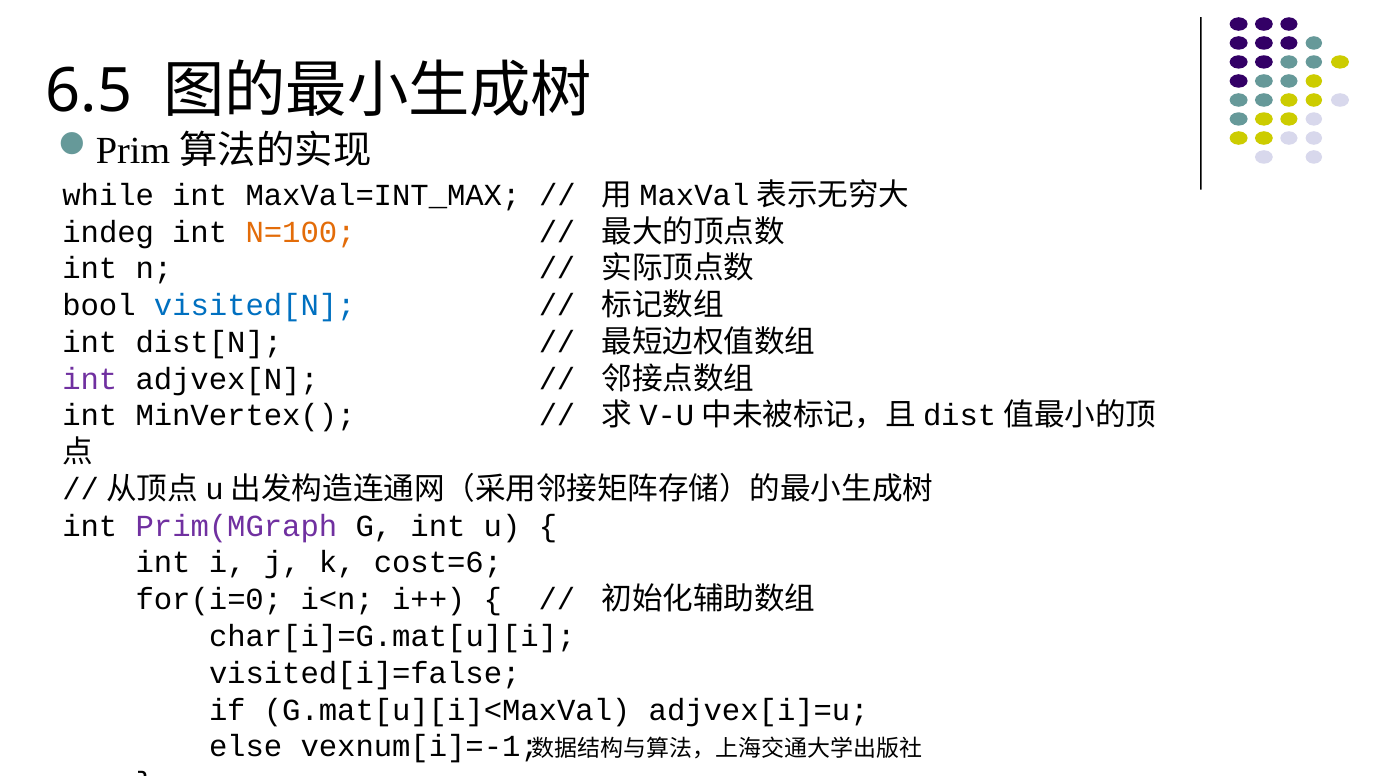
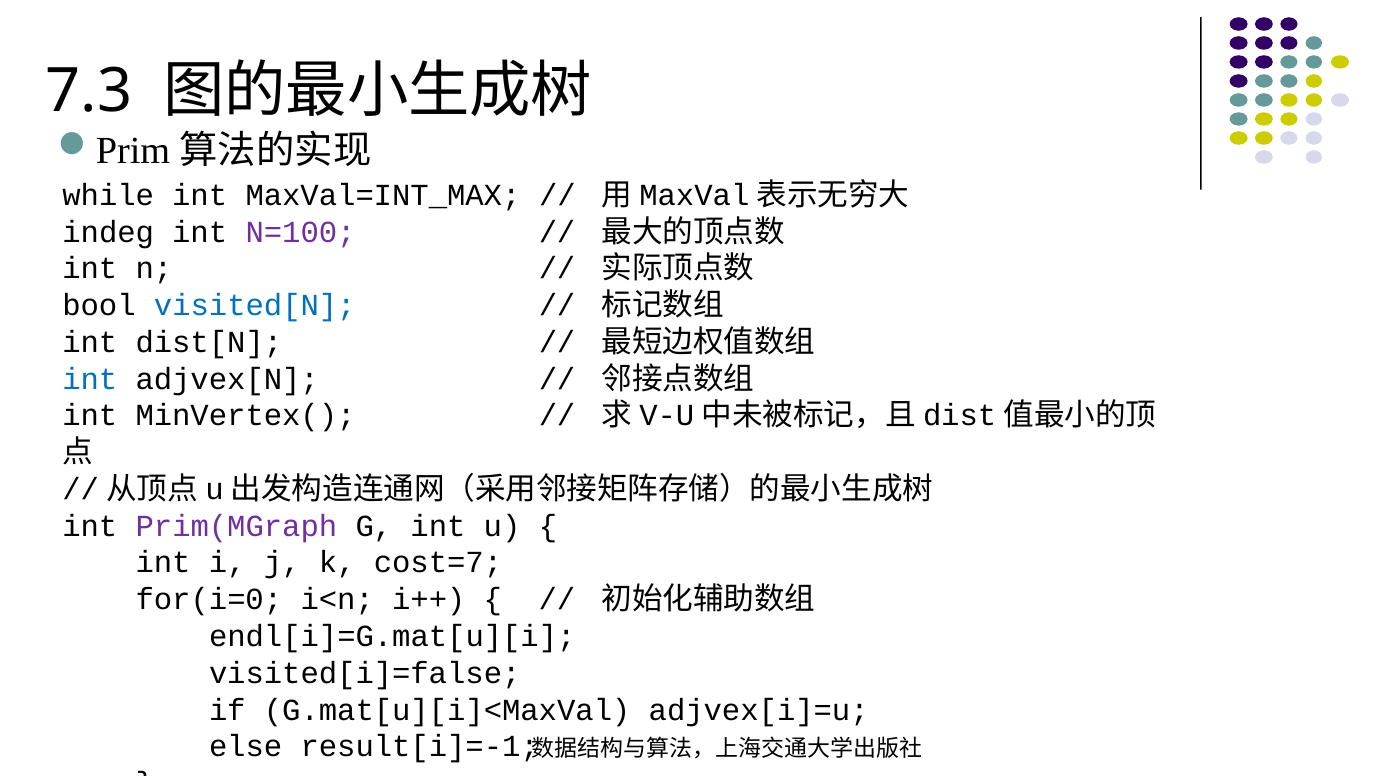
6.5: 6.5 -> 7.3 (89, 91)
N=100 colour: orange -> purple (301, 232)
int colour: purple -> blue (90, 379)
cost=6: cost=6 -> cost=7 (438, 563)
char[i]=G.mat[u][i: char[i]=G.mat[u][i -> endl[i]=G.mat[u][i (392, 636)
vexnum[i]=-1: vexnum[i]=-1 -> result[i]=-1 (420, 746)
